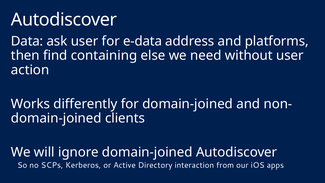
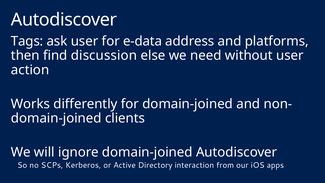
Data: Data -> Tags (27, 41)
containing: containing -> discussion (104, 55)
